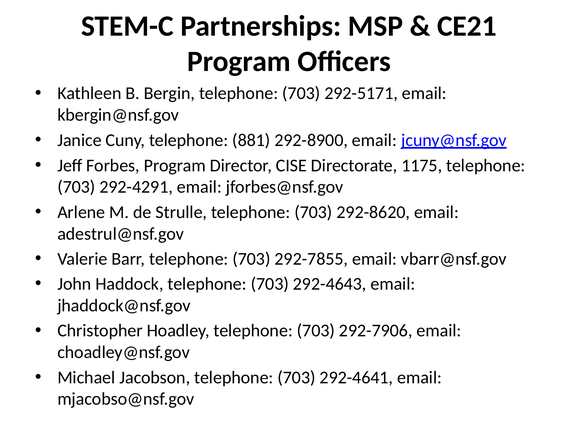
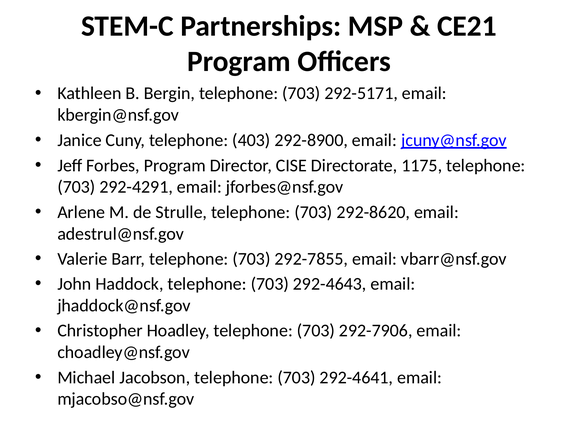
881: 881 -> 403 (251, 140)
